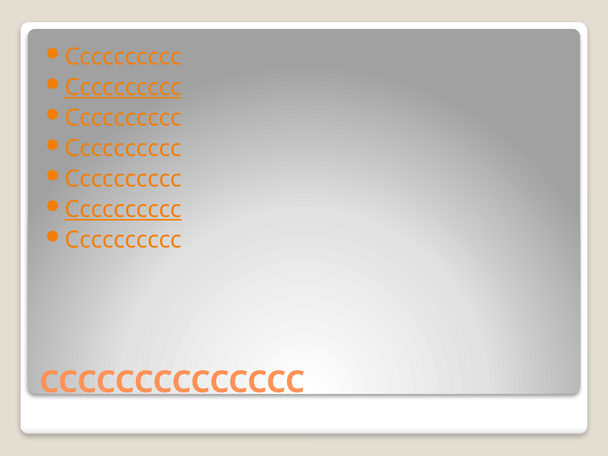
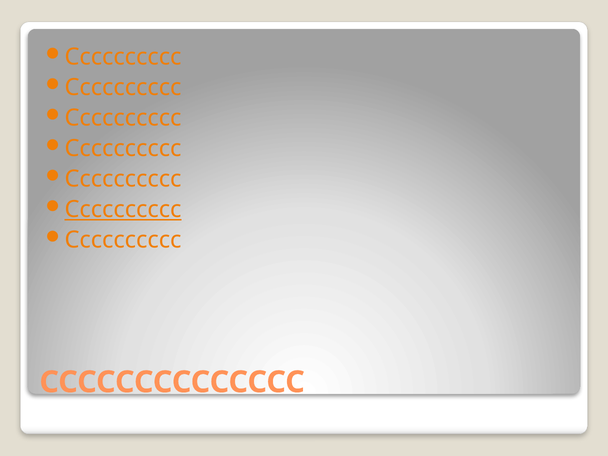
Cccccccccc underline: present -> none (123, 88)
